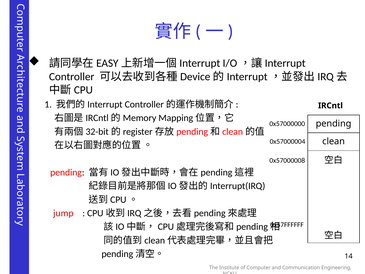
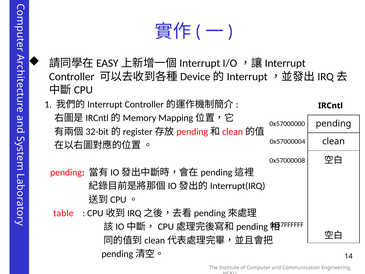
jump: jump -> table (63, 213)
